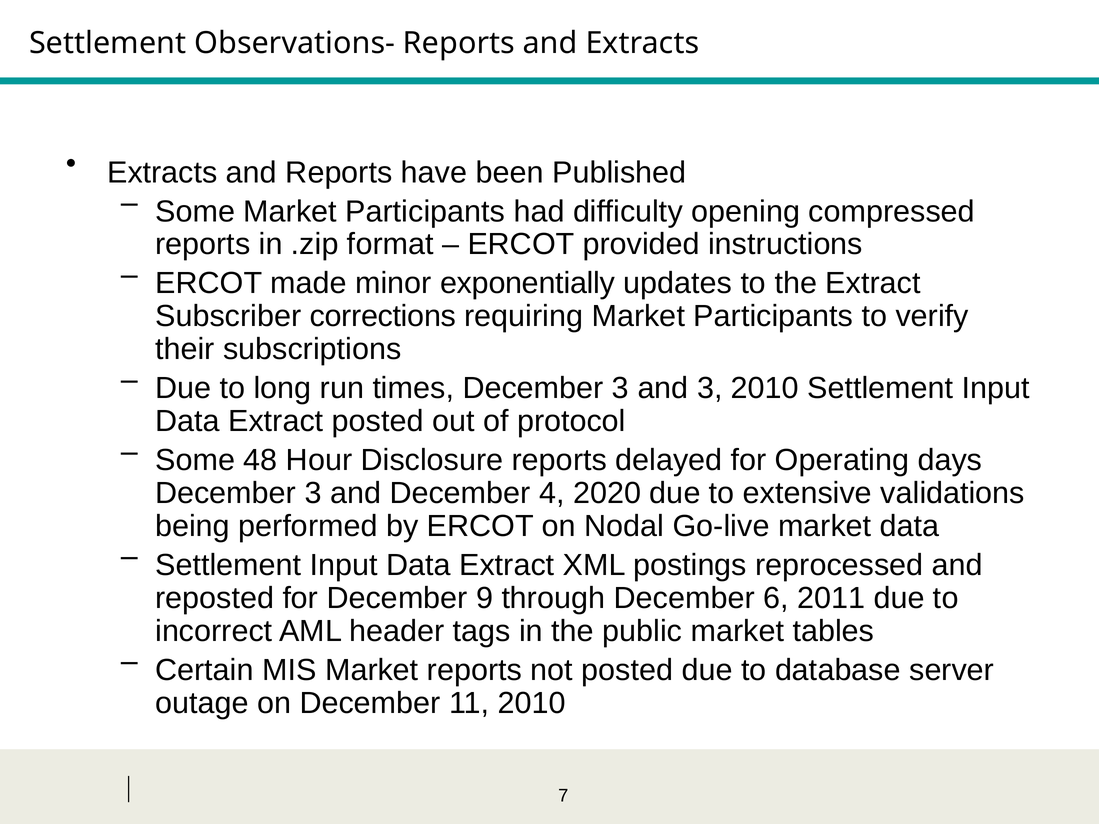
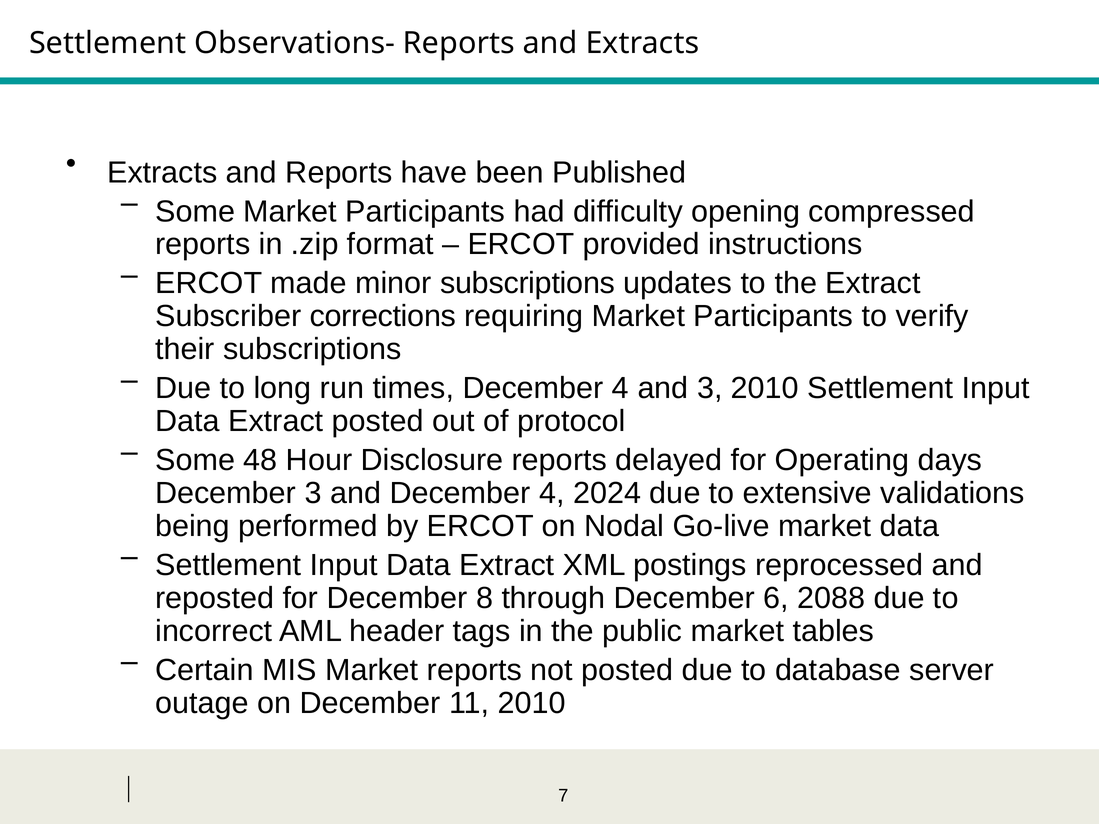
minor exponentially: exponentially -> subscriptions (528, 283)
times December 3: 3 -> 4 (620, 388)
2020: 2020 -> 2024 (607, 493)
9: 9 -> 8 (485, 598)
2011: 2011 -> 2088 (831, 598)
